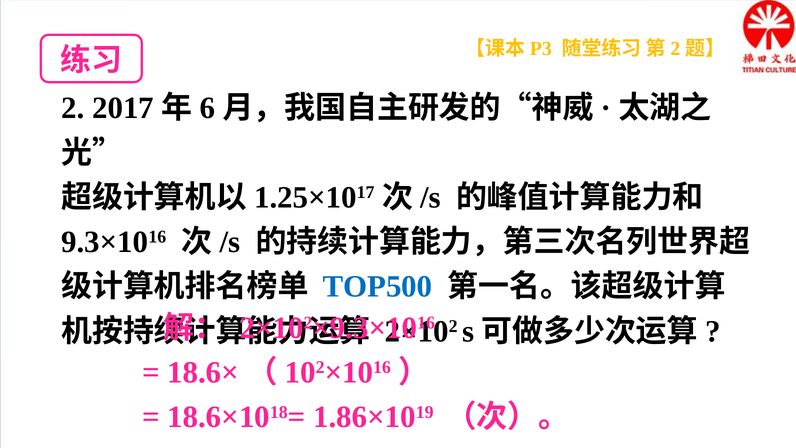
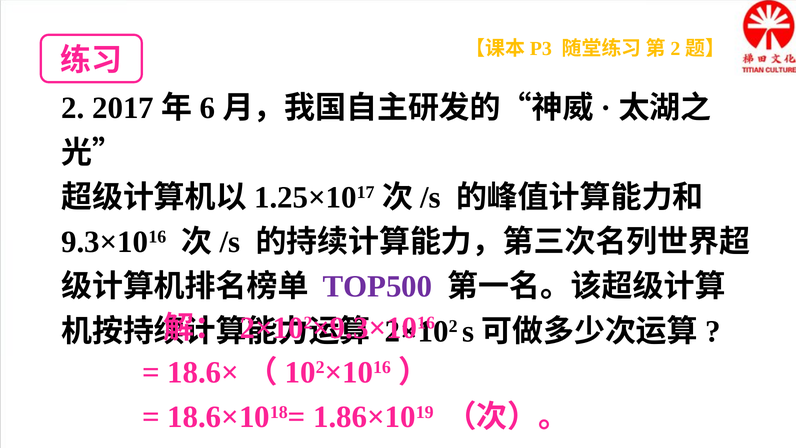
TOP500 colour: blue -> purple (378, 287)
